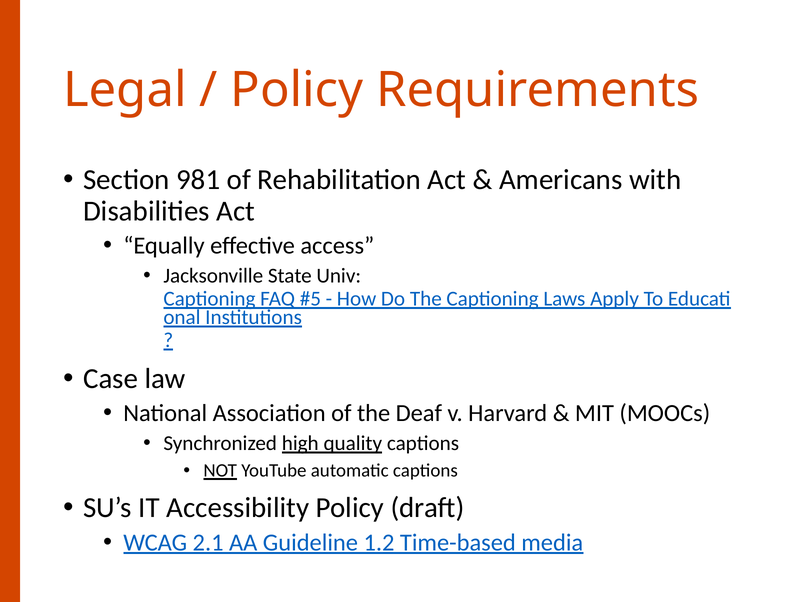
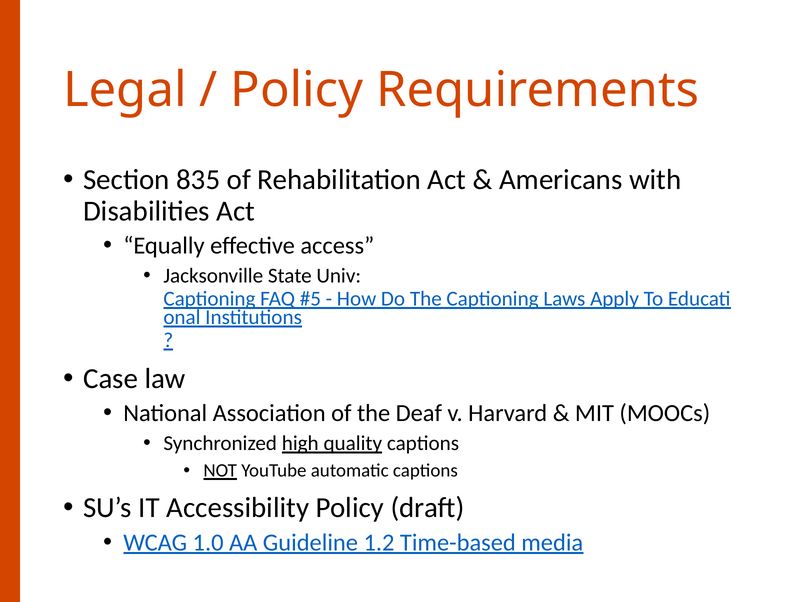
981: 981 -> 835 (198, 180)
2.1: 2.1 -> 1.0 (208, 542)
